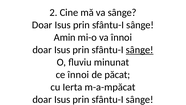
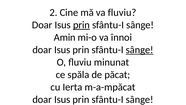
va sânge: sânge -> fluviu (122, 12)
prin underline: none -> present (81, 25)
ce înnoi: înnoi -> spăla (78, 74)
